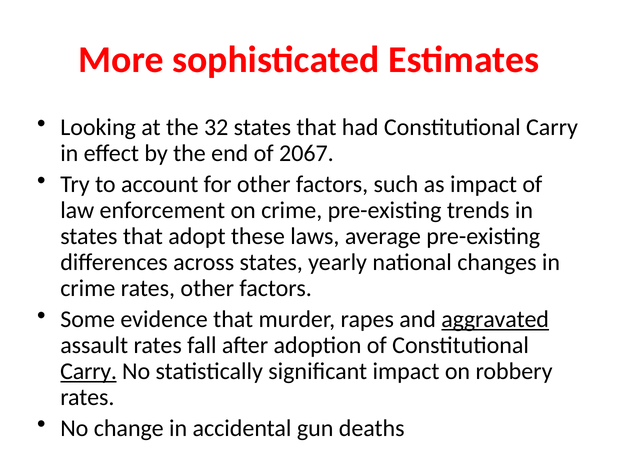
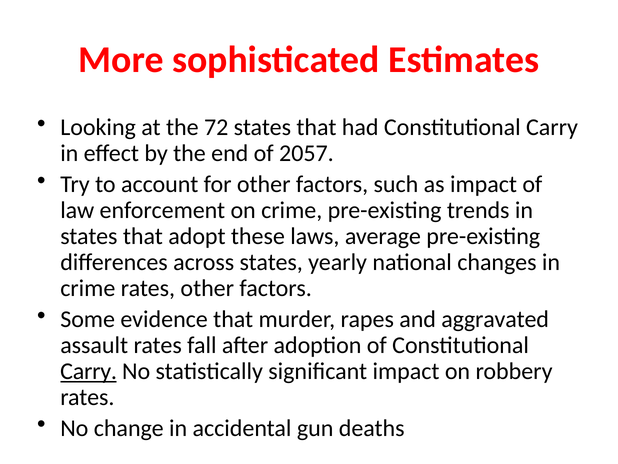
32: 32 -> 72 (216, 127)
2067: 2067 -> 2057 (306, 153)
aggravated underline: present -> none (495, 319)
